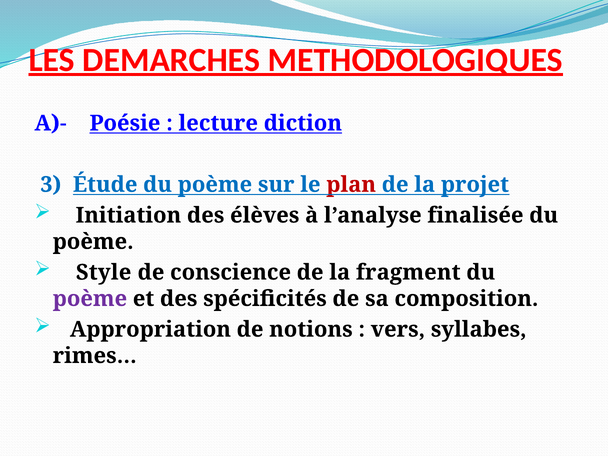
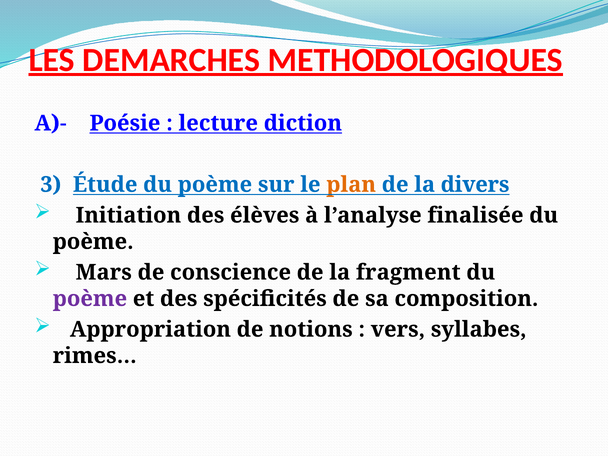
plan colour: red -> orange (351, 185)
projet: projet -> divers (475, 185)
Style: Style -> Mars (104, 272)
